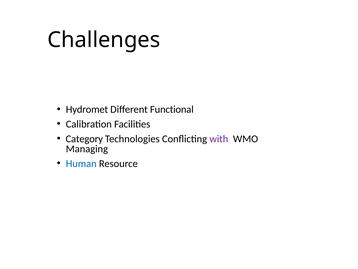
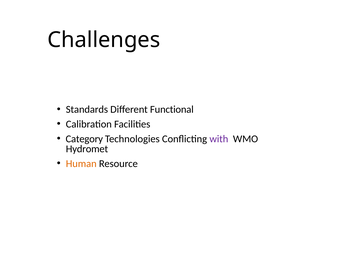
Hydromet: Hydromet -> Standards (87, 109)
Managing: Managing -> Hydromet (87, 149)
Human colour: blue -> orange (81, 163)
